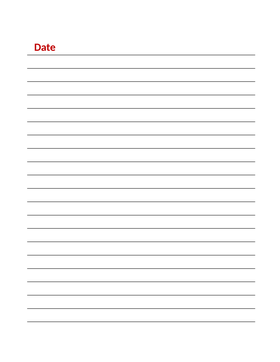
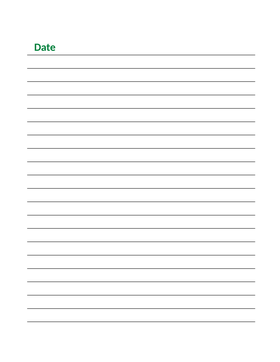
Date colour: red -> green (45, 47)
